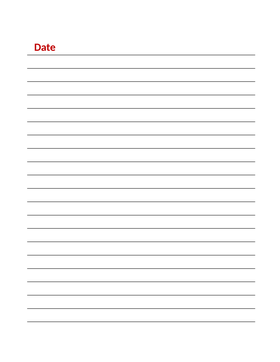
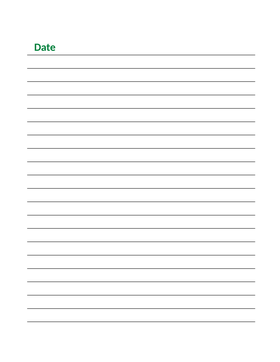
Date colour: red -> green (45, 47)
